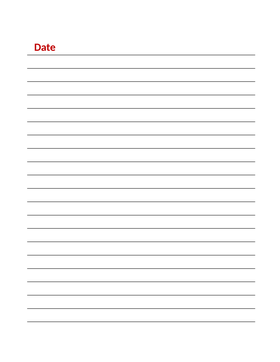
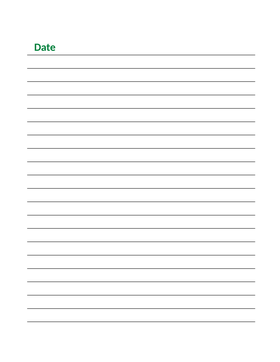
Date colour: red -> green (45, 47)
